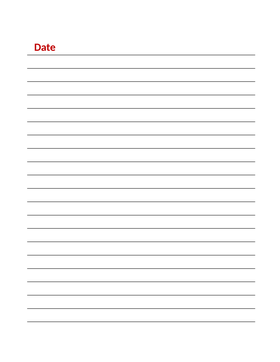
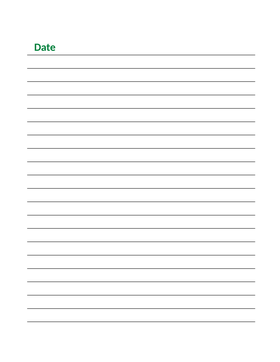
Date colour: red -> green (45, 47)
